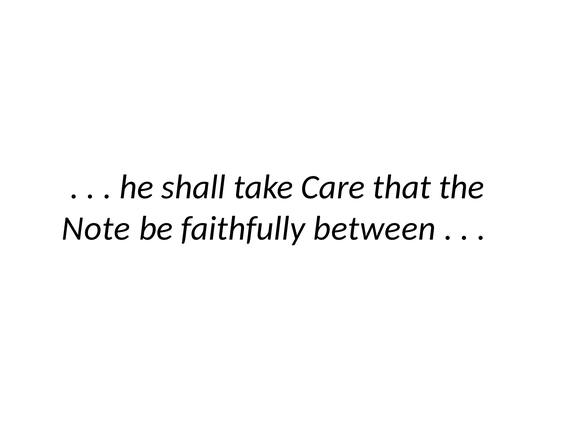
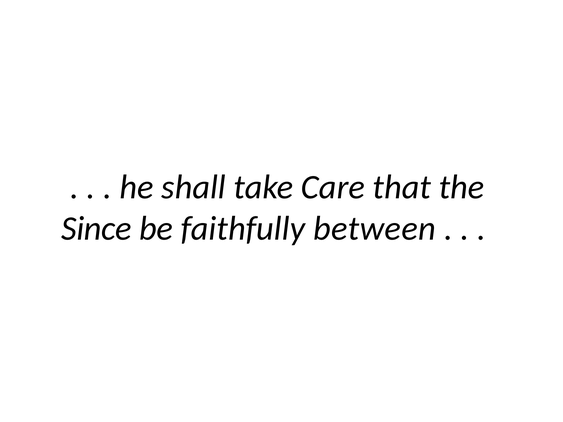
Note: Note -> Since (96, 229)
